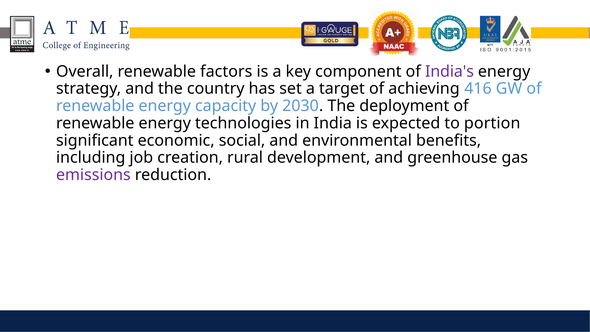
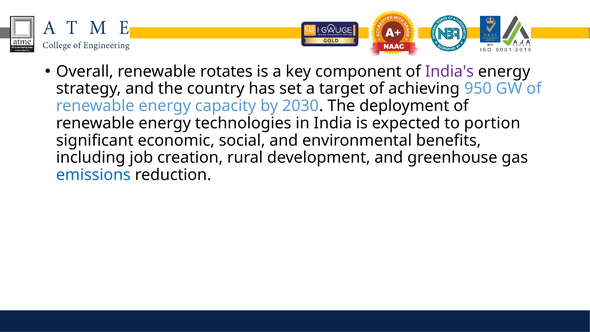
factors: factors -> rotates (226, 71)
416: 416 -> 950 (478, 89)
emissions colour: purple -> blue (93, 175)
